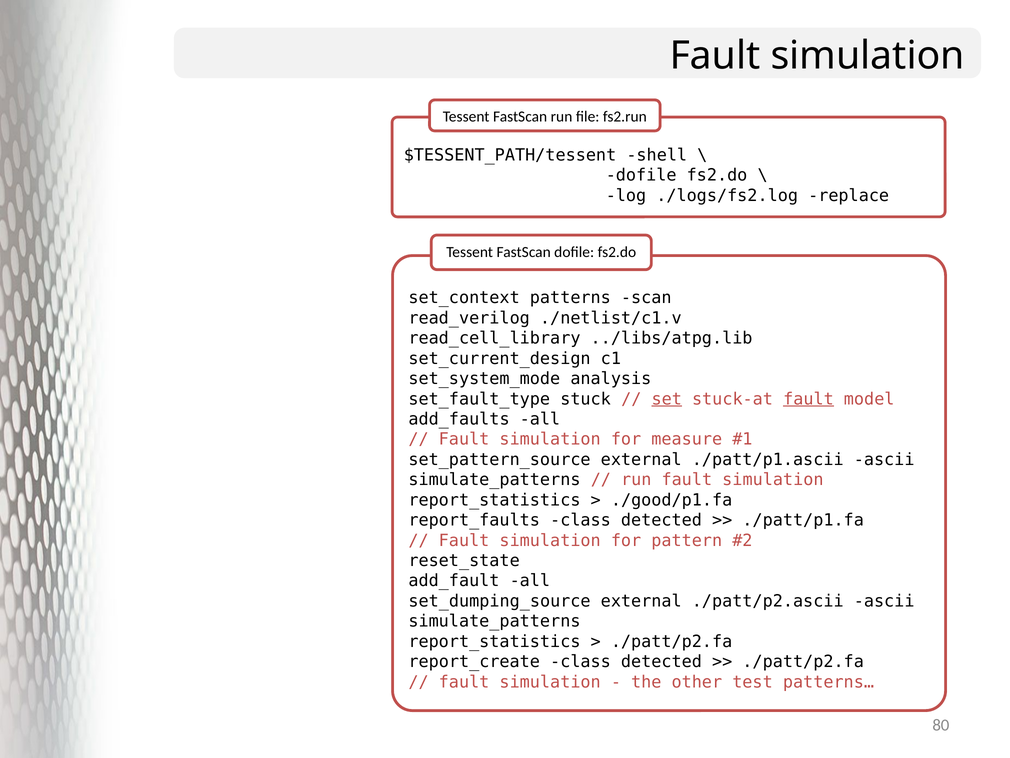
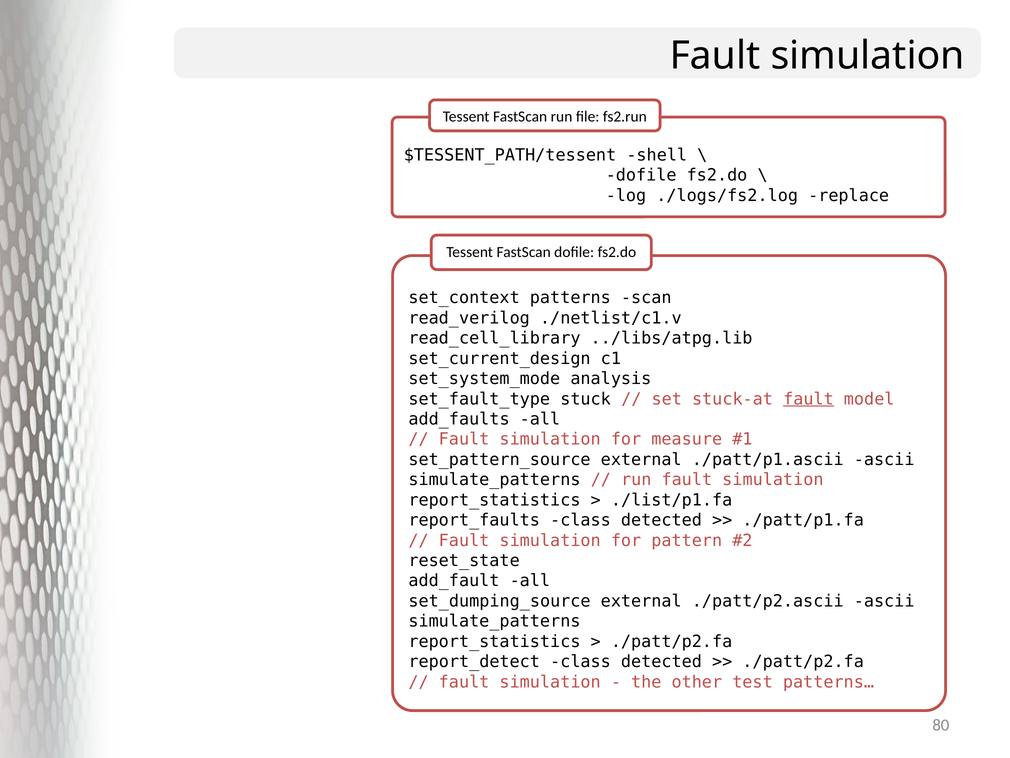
set underline: present -> none (667, 399)
./good/p1.fa: ./good/p1.fa -> ./list/p1.fa (672, 500)
report_create: report_create -> report_detect (474, 661)
